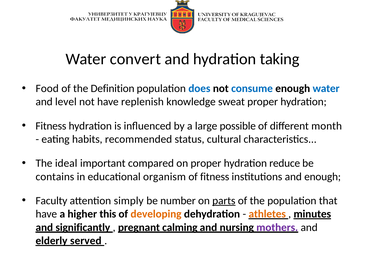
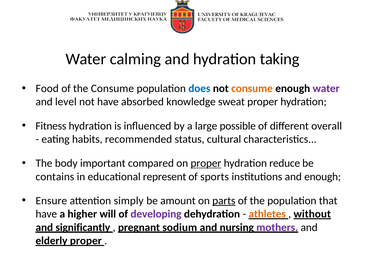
convert: convert -> calming (135, 59)
the Definition: Definition -> Consume (112, 89)
consume colour: blue -> orange (252, 89)
water colour: blue -> purple (326, 89)
replenish: replenish -> absorbed (142, 102)
month: month -> overall (327, 126)
ideal: ideal -> body (66, 164)
proper underline: none -> present (206, 164)
organism: organism -> represent (165, 177)
of fitness: fitness -> sports (215, 177)
Faculty: Faculty -> Ensure (51, 201)
number: number -> amount (178, 201)
this: this -> will (108, 215)
developing colour: orange -> purple (156, 215)
minutes: minutes -> without (312, 215)
calming: calming -> sodium (180, 228)
elderly served: served -> proper (86, 241)
